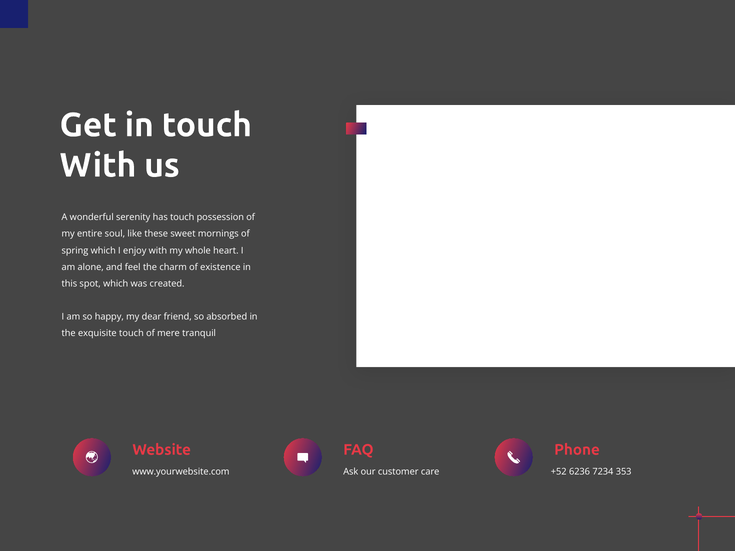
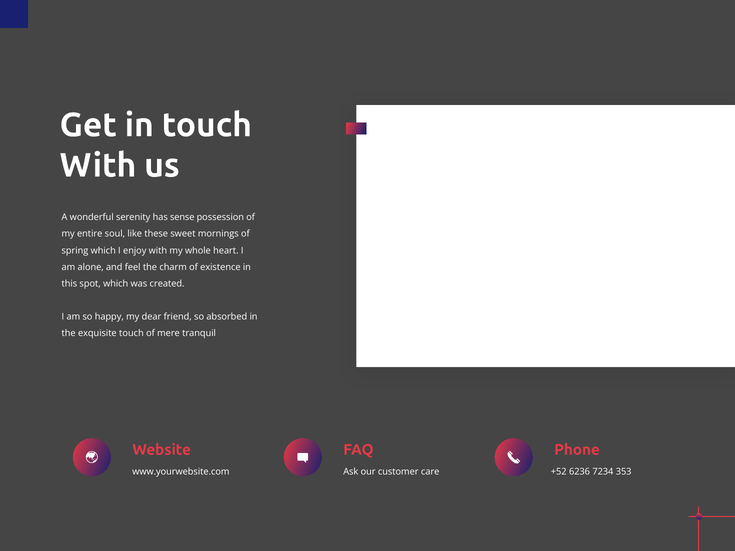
has touch: touch -> sense (182, 217)
